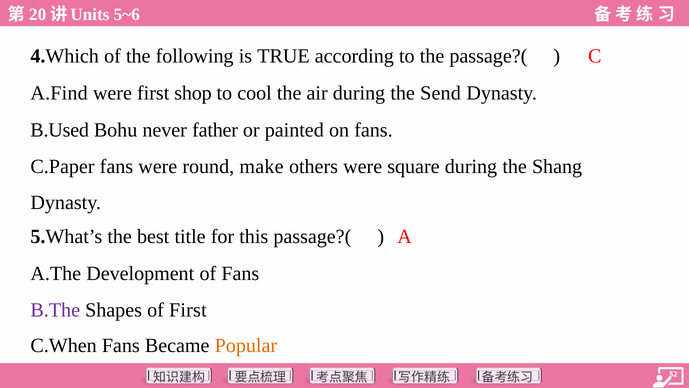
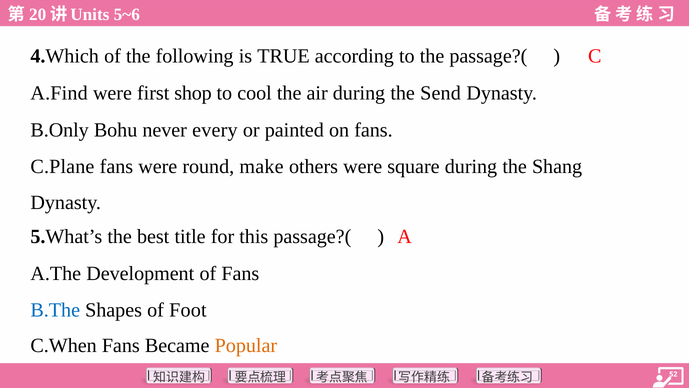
B.Used: B.Used -> B.Only (60, 130)
father: father -> every (215, 130)
C.Paper: C.Paper -> C.Plane (62, 166)
B.The colour: purple -> blue (55, 310)
of First: First -> Foot (188, 310)
